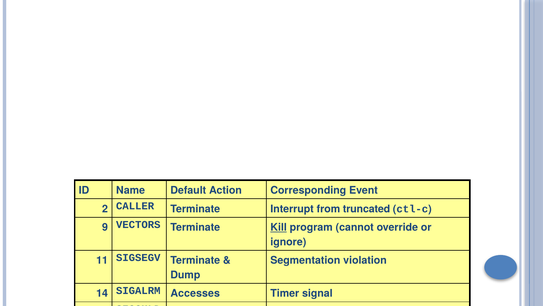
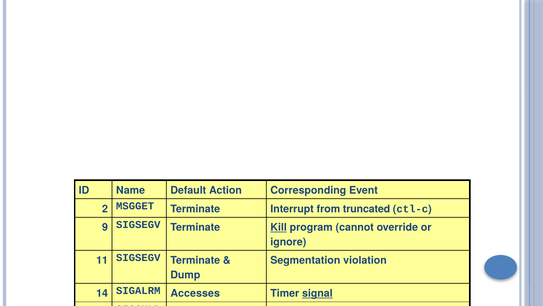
CALLER: CALLER -> MSGGET (135, 206)
9 VECTORS: VECTORS -> SIGSEGV (138, 224)
signal underline: none -> present (317, 293)
